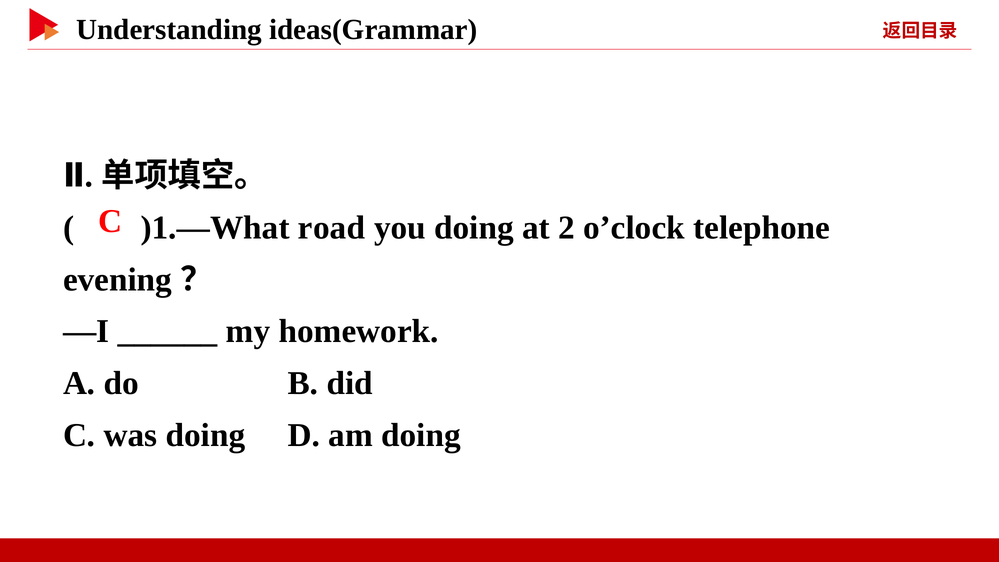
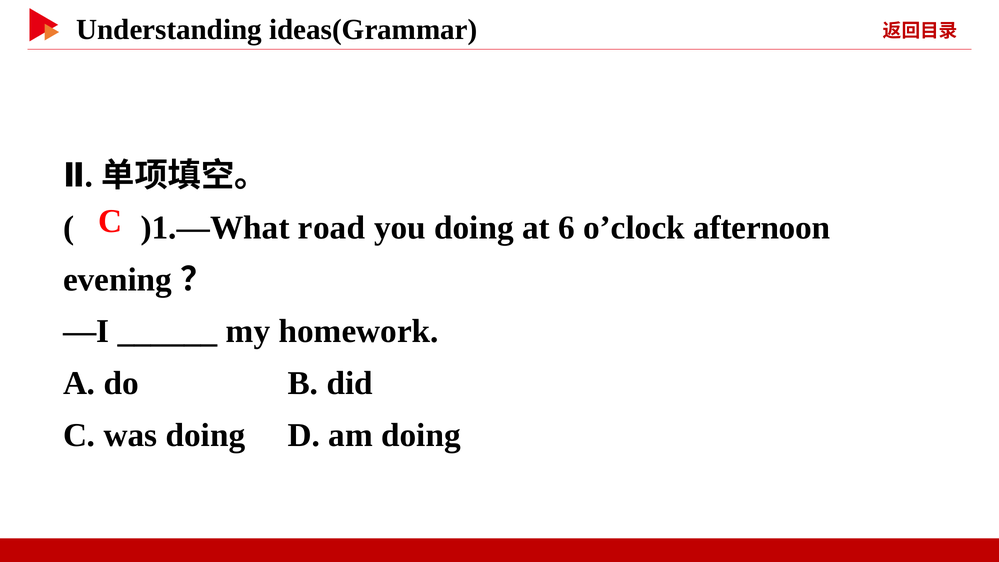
2: 2 -> 6 (567, 228)
telephone: telephone -> afternoon (762, 228)
